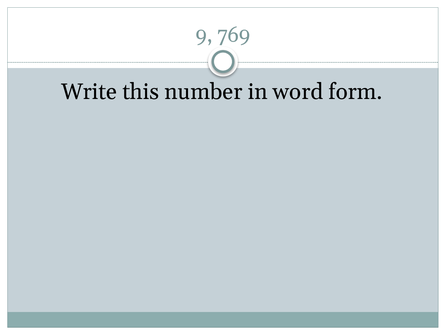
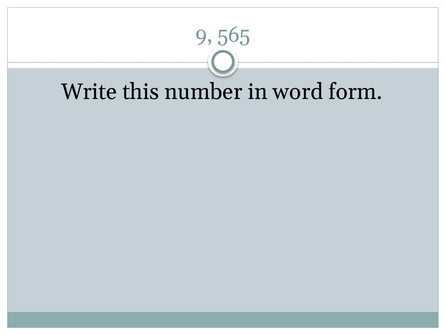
769: 769 -> 565 (234, 35)
